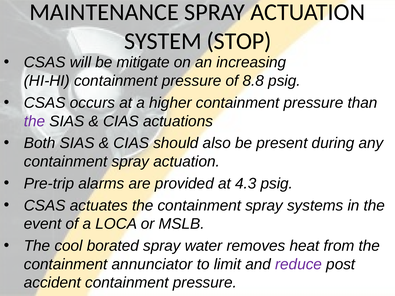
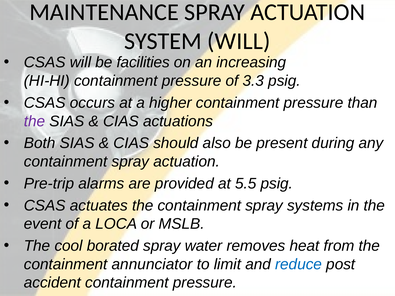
SYSTEM STOP: STOP -> WILL (239, 41)
mitigate: mitigate -> facilities (143, 62)
8.8: 8.8 -> 3.3 (253, 81)
4.3: 4.3 -> 5.5 (246, 184)
reduce colour: purple -> blue (299, 264)
